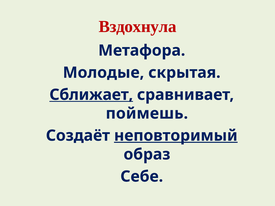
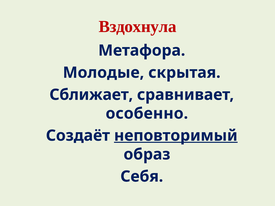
Сближает underline: present -> none (91, 95)
поймешь: поймешь -> особенно (147, 114)
Себе: Себе -> Себя (142, 177)
